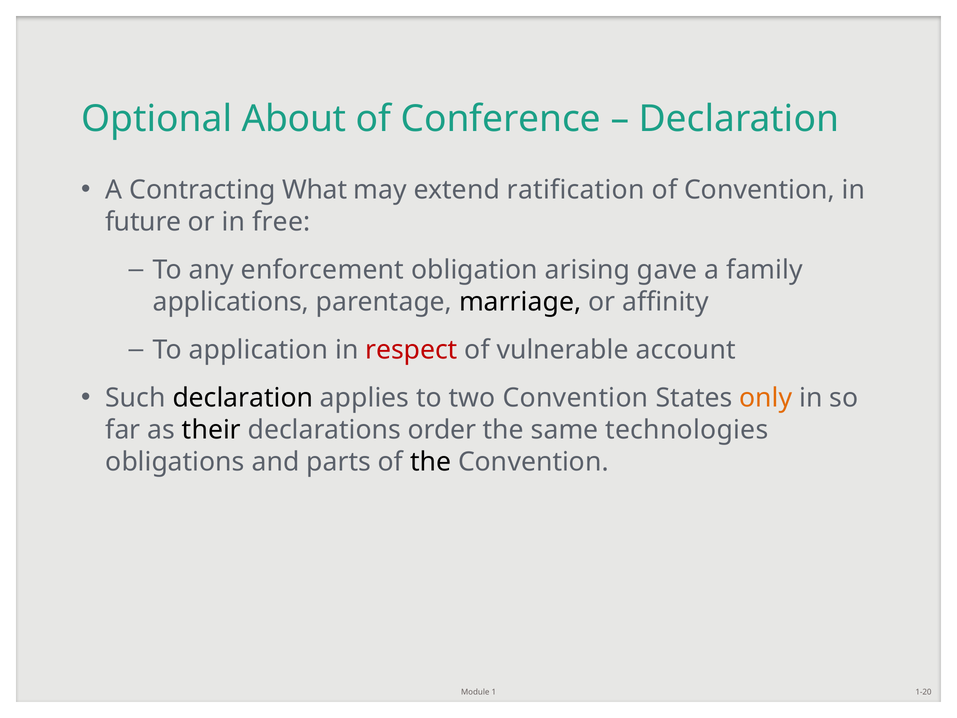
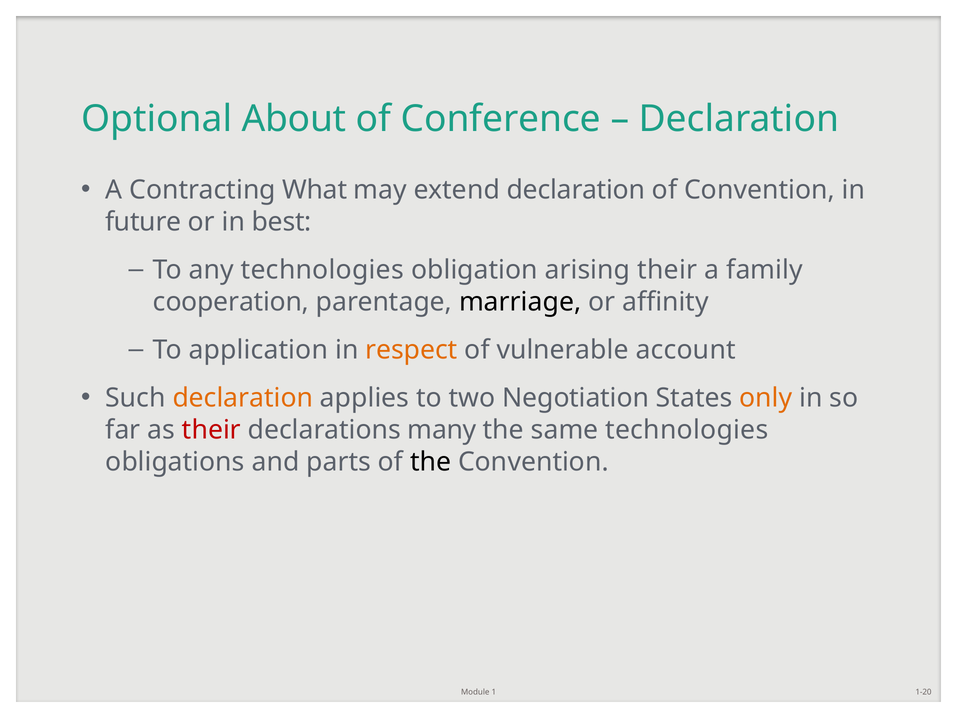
extend ratification: ratification -> declaration (576, 190)
free: free -> best (282, 222)
any enforcement: enforcement -> technologies (322, 270)
arising gave: gave -> their (667, 270)
applications: applications -> cooperation (231, 302)
respect colour: red -> orange (411, 350)
declaration colour: black -> orange (243, 398)
two Convention: Convention -> Negotiation (576, 398)
their colour: black -> red (211, 430)
order: order -> many (442, 430)
